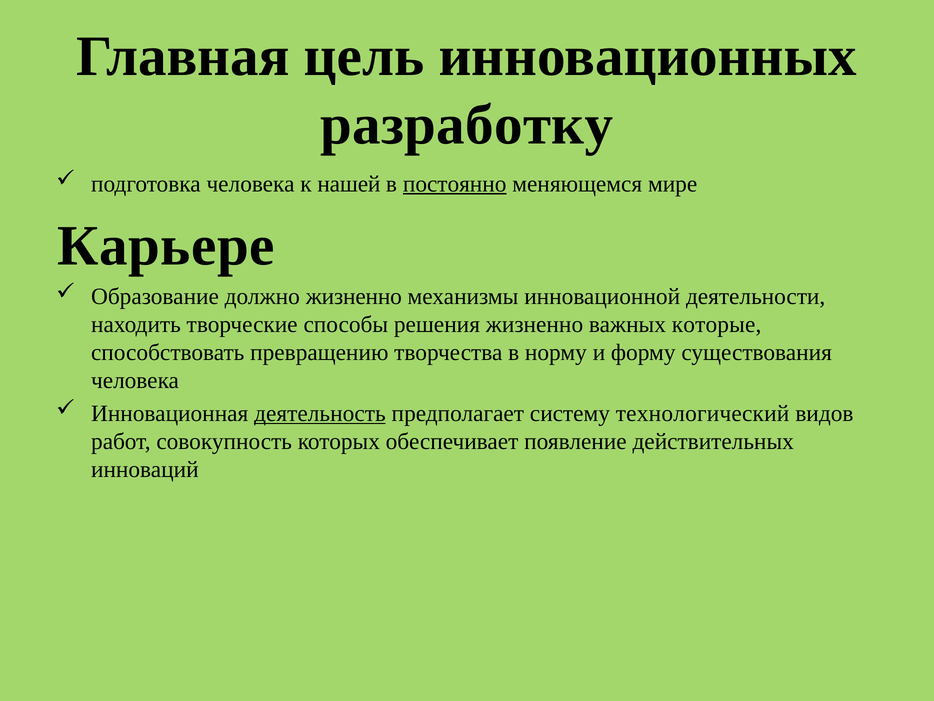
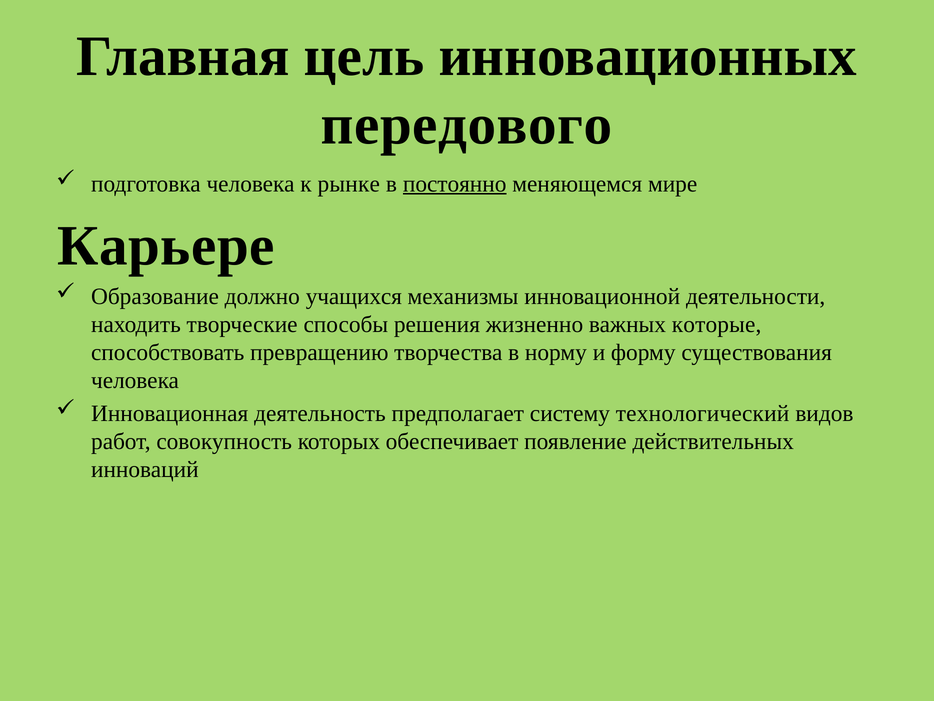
разработку: разработку -> передового (466, 125)
нашей: нашей -> рынке (349, 184)
должно жизненно: жизненно -> учащихся (354, 296)
деятельность underline: present -> none (320, 413)
